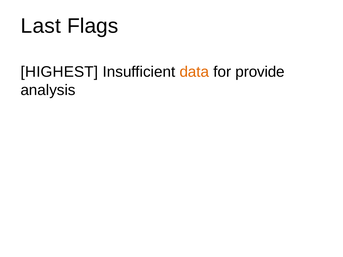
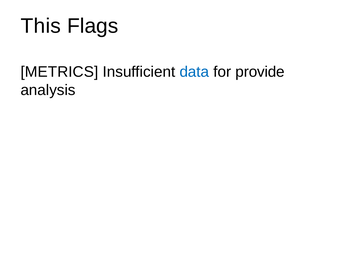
Last: Last -> This (41, 26)
HIGHEST: HIGHEST -> METRICS (59, 72)
data colour: orange -> blue (194, 72)
